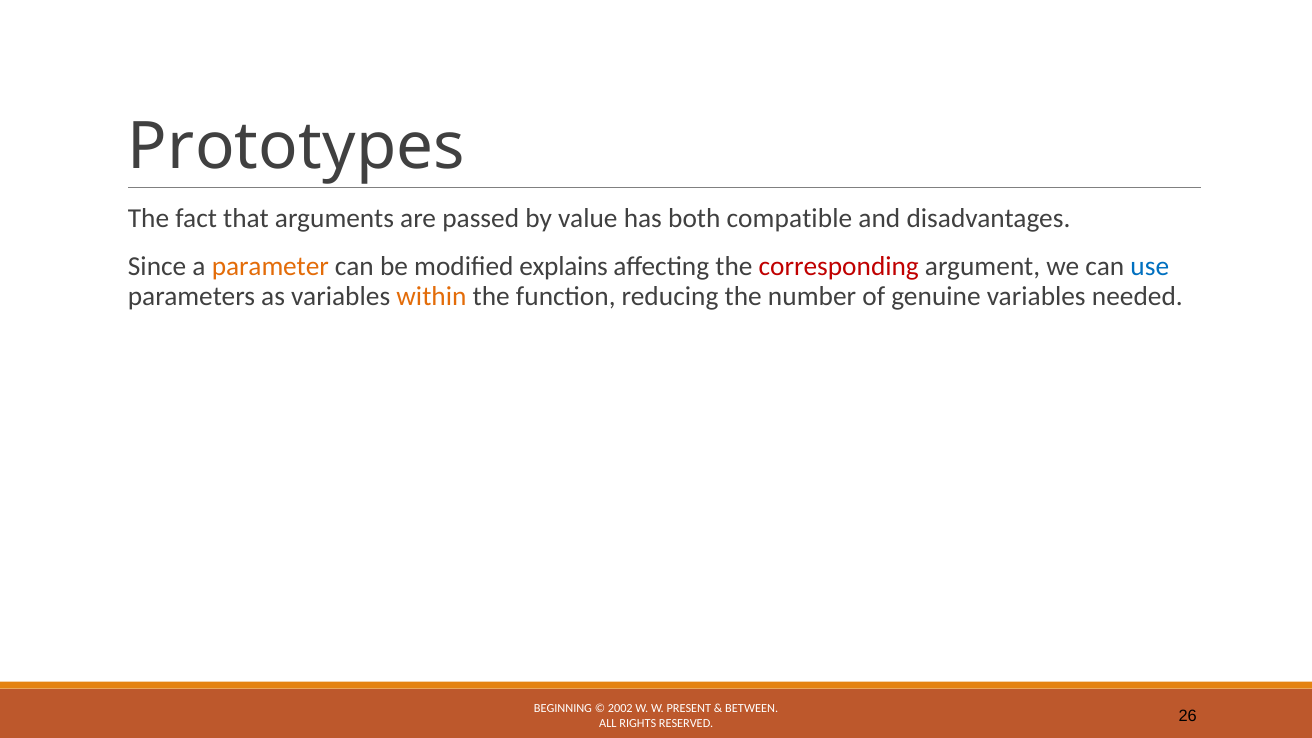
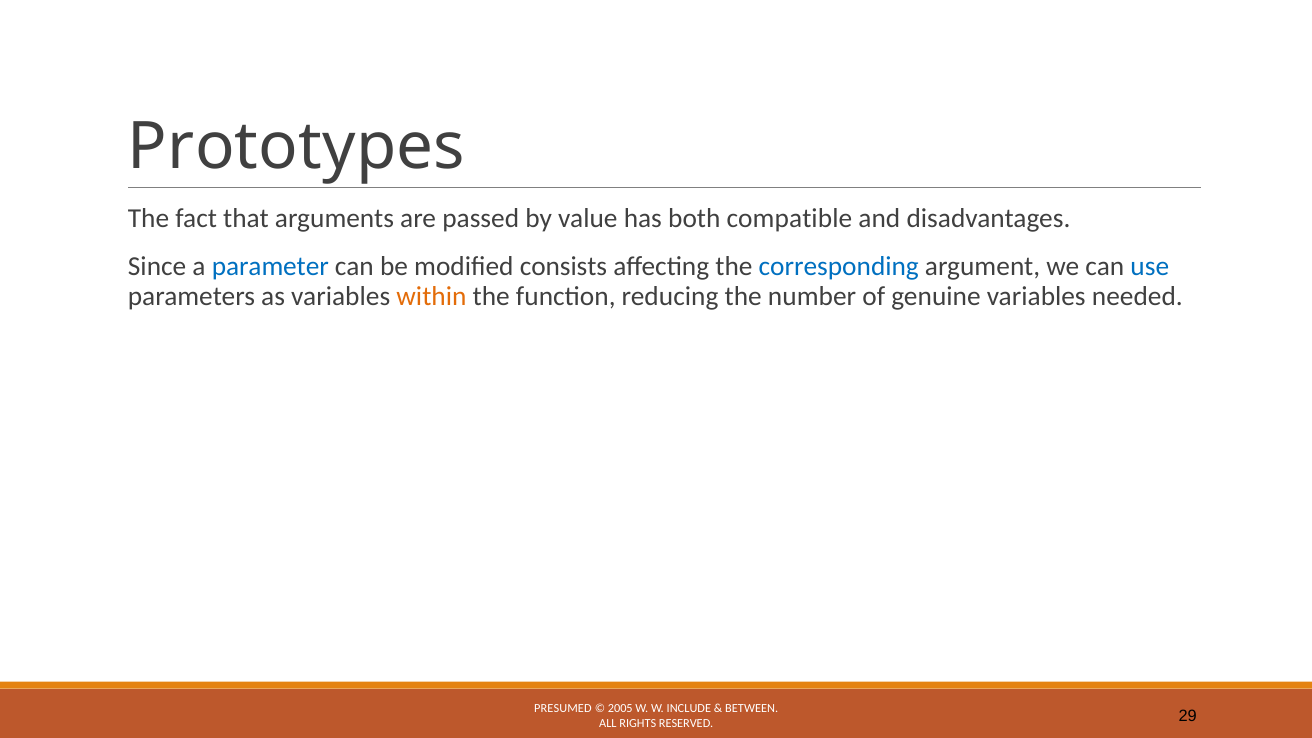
parameter colour: orange -> blue (270, 267)
explains: explains -> consists (563, 267)
corresponding colour: red -> blue (839, 267)
BEGINNING: BEGINNING -> PRESUMED (563, 708)
2002: 2002 -> 2005 (620, 708)
PRESENT: PRESENT -> INCLUDE (689, 708)
26: 26 -> 29 (1188, 716)
